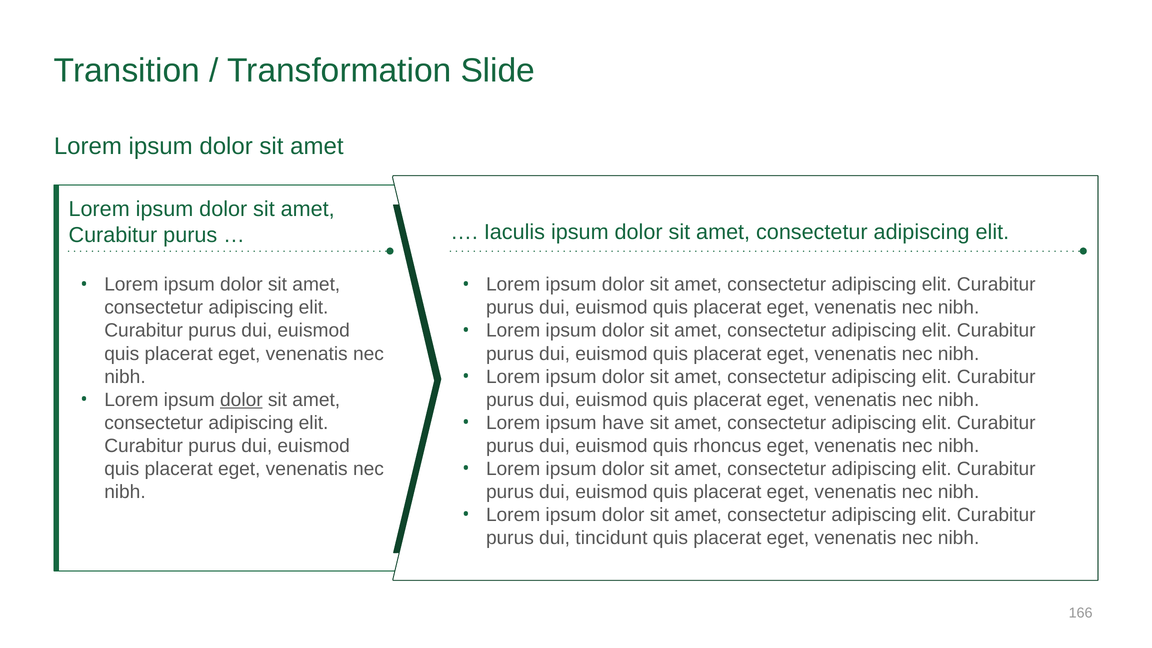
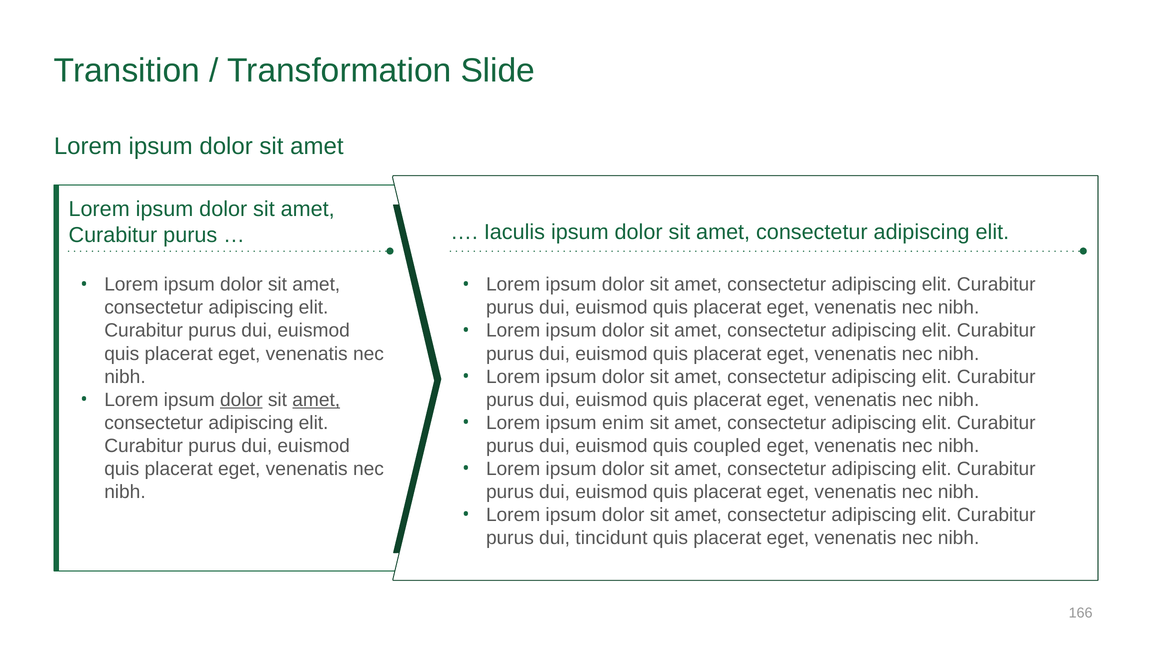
amet underline: none -> present (316, 400)
have: have -> enim (623, 423)
rhoncus: rhoncus -> coupled (727, 446)
